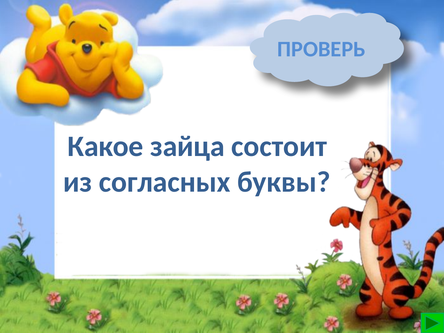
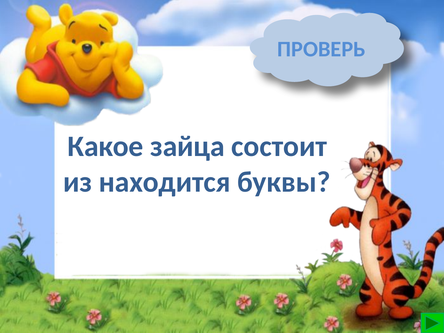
согласных: согласных -> находится (165, 182)
